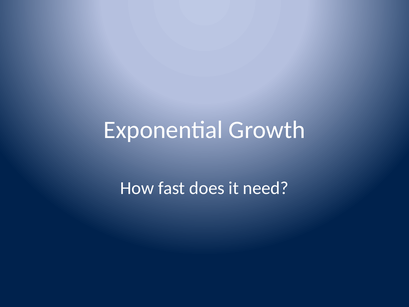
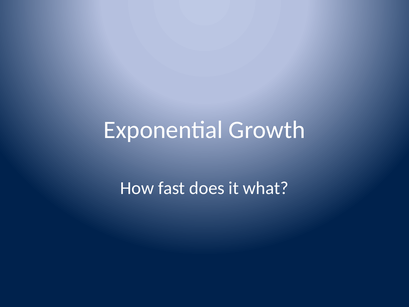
need: need -> what (266, 188)
